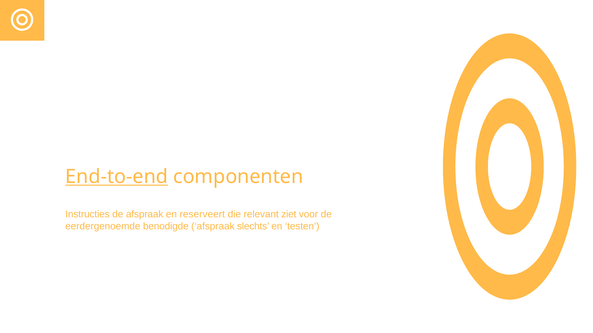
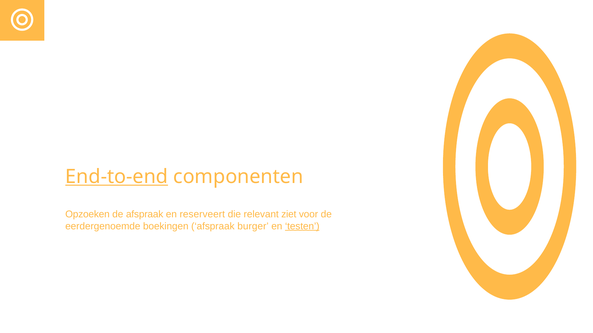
Instructies: Instructies -> Opzoeken (88, 215)
benodigde: benodigde -> boekingen (166, 227)
slechts: slechts -> burger (253, 227)
testen underline: none -> present (302, 227)
